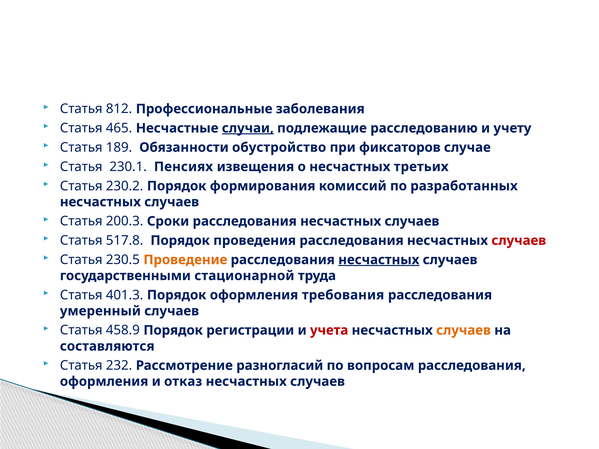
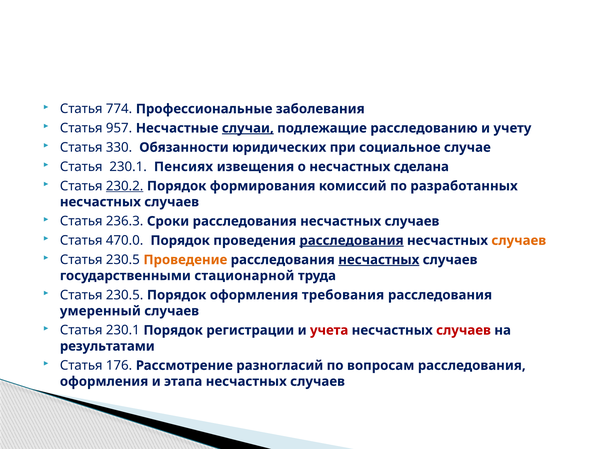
812: 812 -> 774 (119, 109)
465: 465 -> 957 (119, 128)
189: 189 -> 330 (119, 148)
обустройство: обустройство -> юридических (279, 148)
фиксаторов: фиксаторов -> социальное (400, 148)
третьих: третьих -> сделана (421, 167)
230.2 underline: none -> present (125, 186)
200.3: 200.3 -> 236.3 (125, 221)
517.8: 517.8 -> 470.0 (125, 241)
расследования underline: none -> present (351, 241)
случаев colour: red -> orange (519, 241)
401.3: 401.3 -> 230.5 (125, 295)
458.9: 458.9 -> 230.1 (123, 330)
случаев colour: orange -> red (464, 330)
составляются: составляются -> результатами (107, 346)
232: 232 -> 176 (119, 366)
отказ: отказ -> этапа (183, 382)
